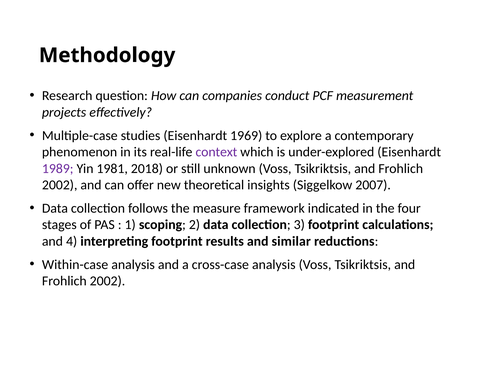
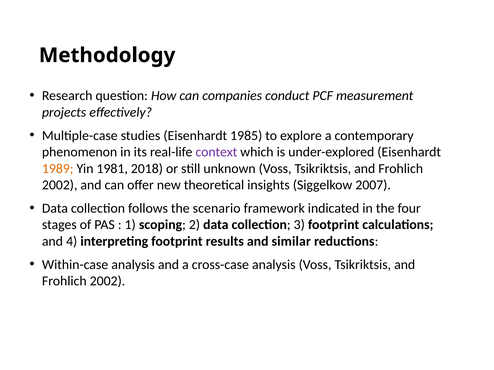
1969: 1969 -> 1985 (246, 136)
1989 colour: purple -> orange (58, 169)
measure: measure -> scenario (217, 209)
